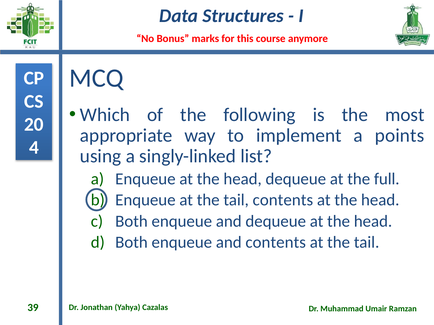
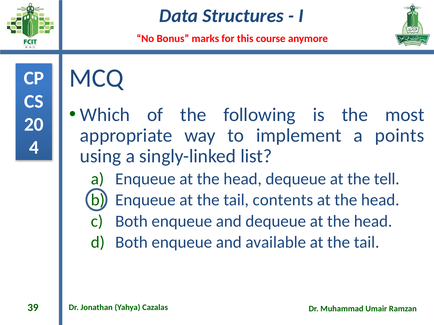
full: full -> tell (387, 179)
and contents: contents -> available (276, 243)
